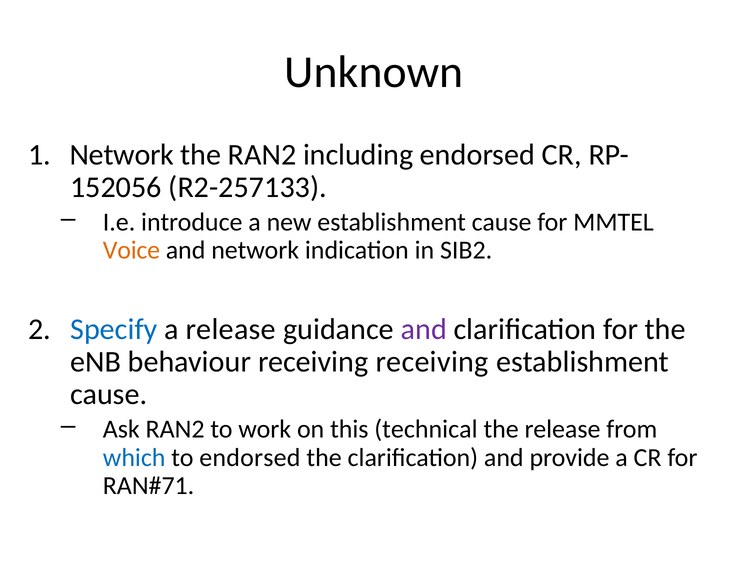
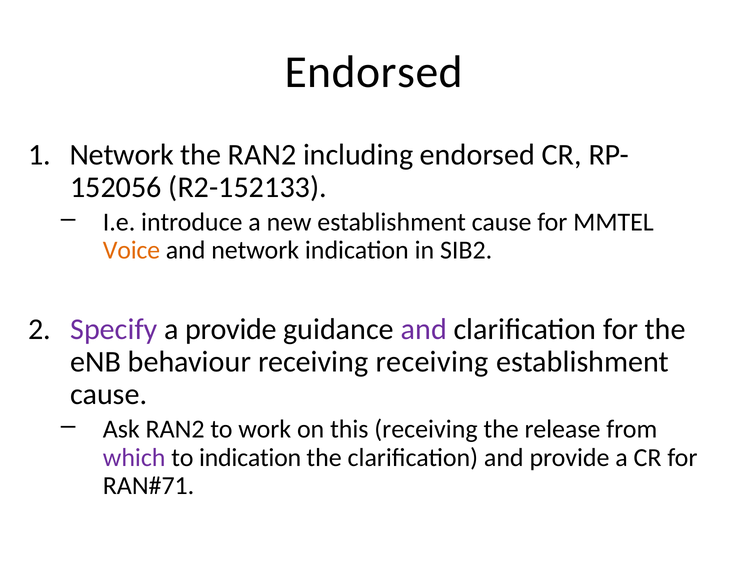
Unknown: Unknown -> Endorsed (374, 72)
R2-257133: R2-257133 -> R2-152133 (248, 187)
Specify colour: blue -> purple (114, 329)
a release: release -> provide (231, 329)
this technical: technical -> receiving (426, 429)
which colour: blue -> purple (134, 457)
to endorsed: endorsed -> indication (250, 457)
